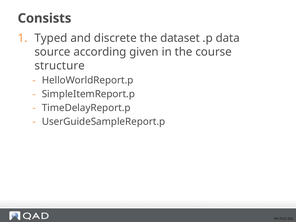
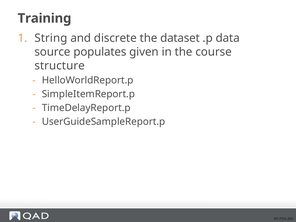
Consists: Consists -> Training (45, 18)
Typed: Typed -> String (51, 38)
according: according -> populates (100, 52)
